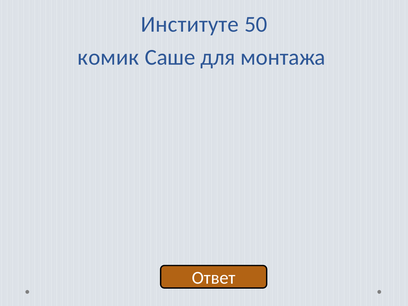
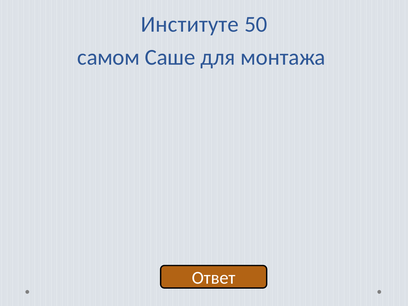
комик: комик -> самом (109, 57)
